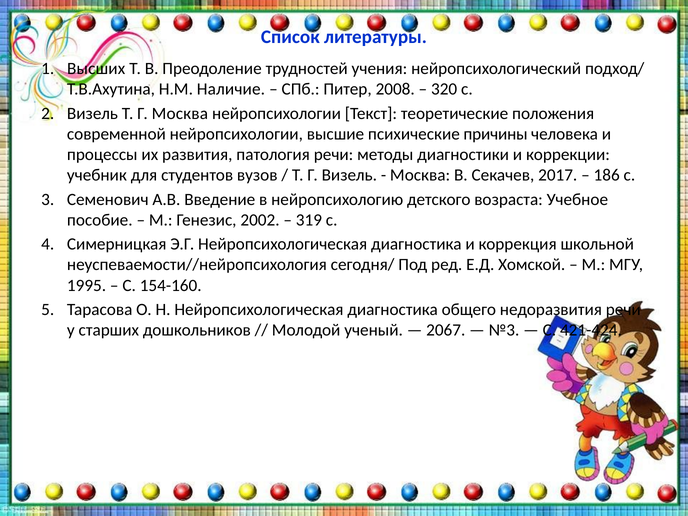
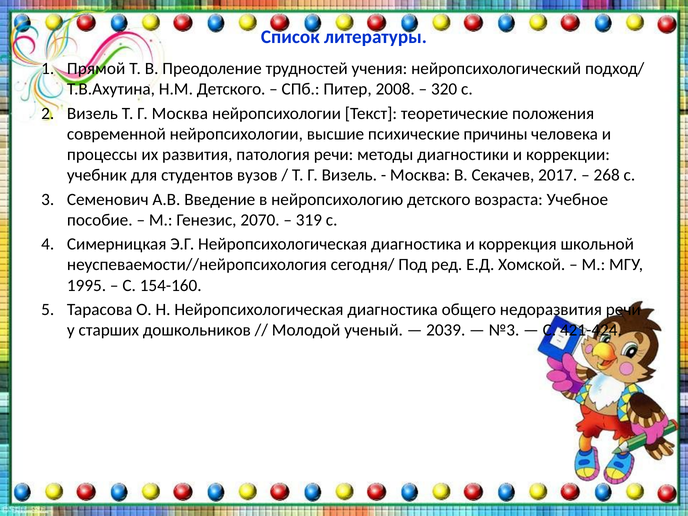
Высших: Высших -> Прямой (96, 69)
Н.М Наличие: Наличие -> Детского (231, 89)
186: 186 -> 268 (607, 175)
2002: 2002 -> 2070 (260, 220)
2067: 2067 -> 2039 (446, 330)
